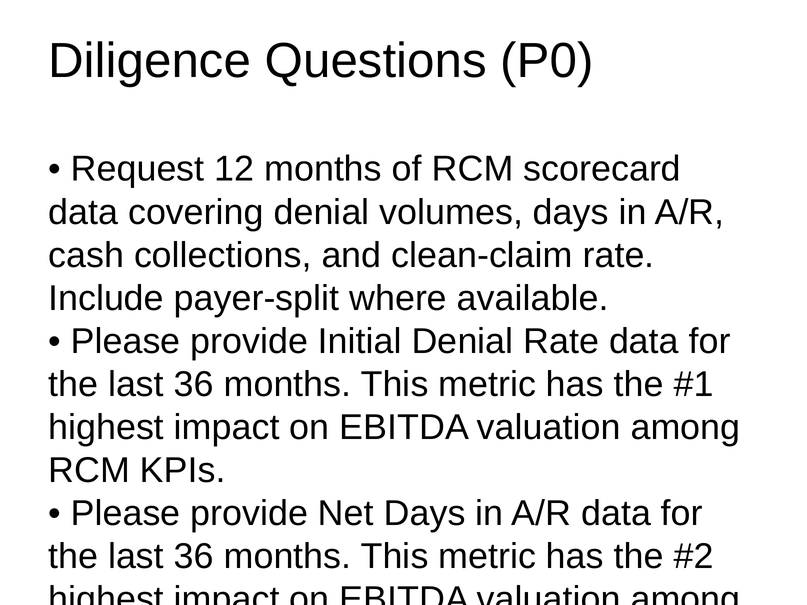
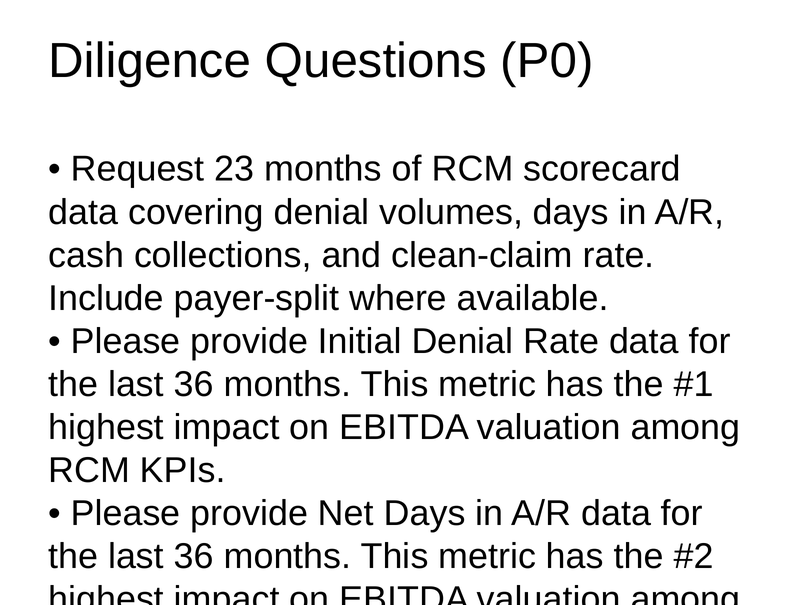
12: 12 -> 23 (234, 169)
